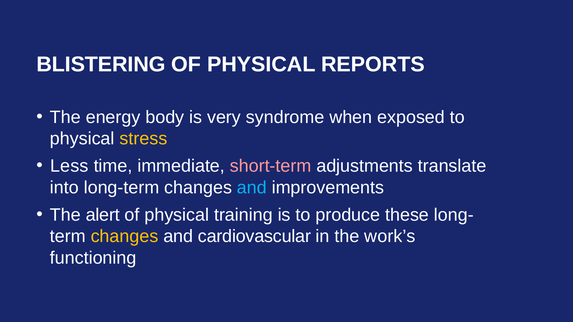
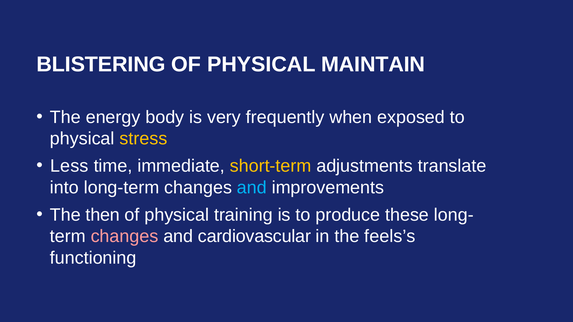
REPORTS: REPORTS -> MAINTAIN (373, 64)
syndrome: syndrome -> frequently (285, 117)
short-term colour: pink -> yellow (271, 166)
alert: alert -> then (103, 215)
changes colour: yellow -> pink (125, 237)
work’s: work’s -> feels’s (390, 237)
